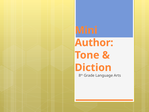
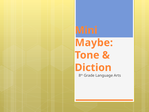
Author: Author -> Maybe (94, 43)
